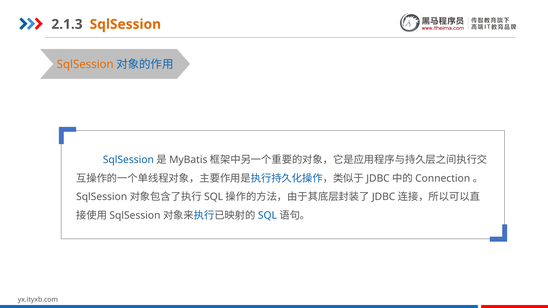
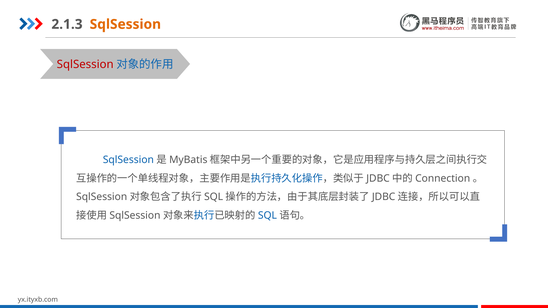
SqlSession colour: orange -> red (85, 64)
